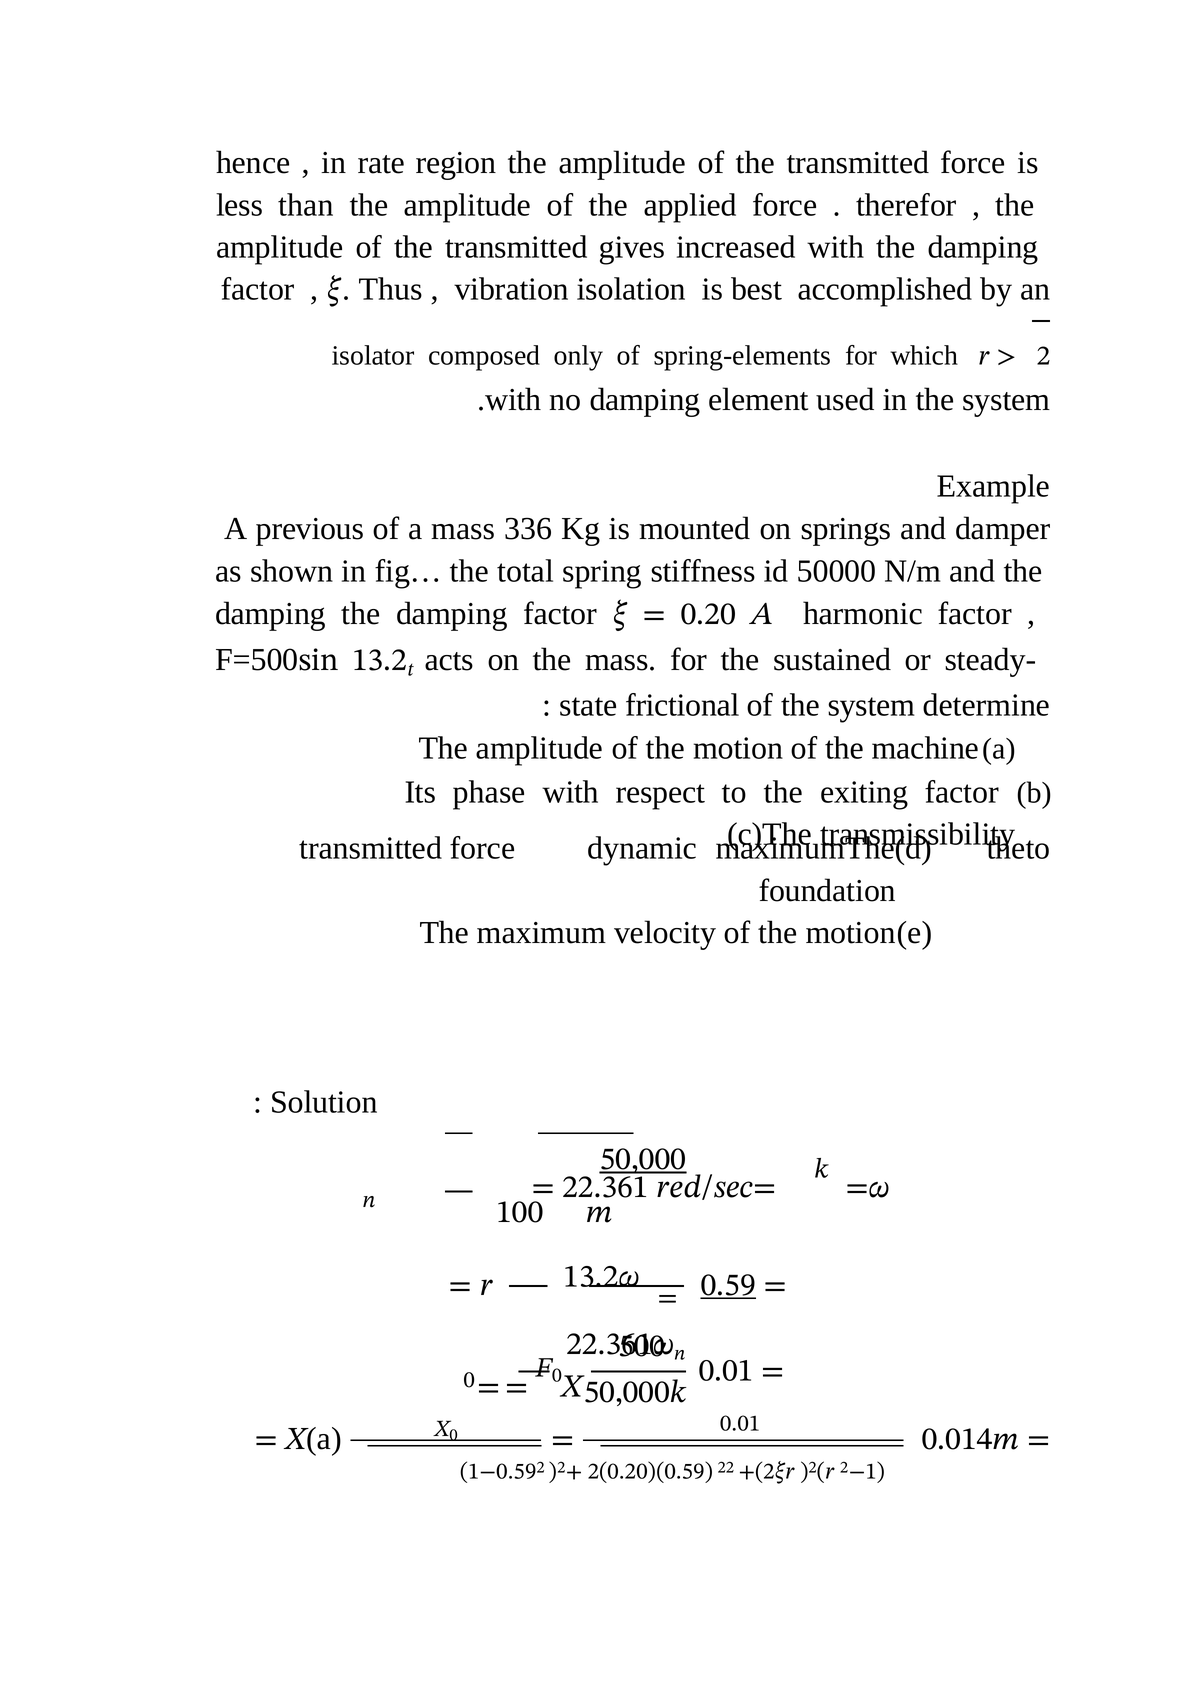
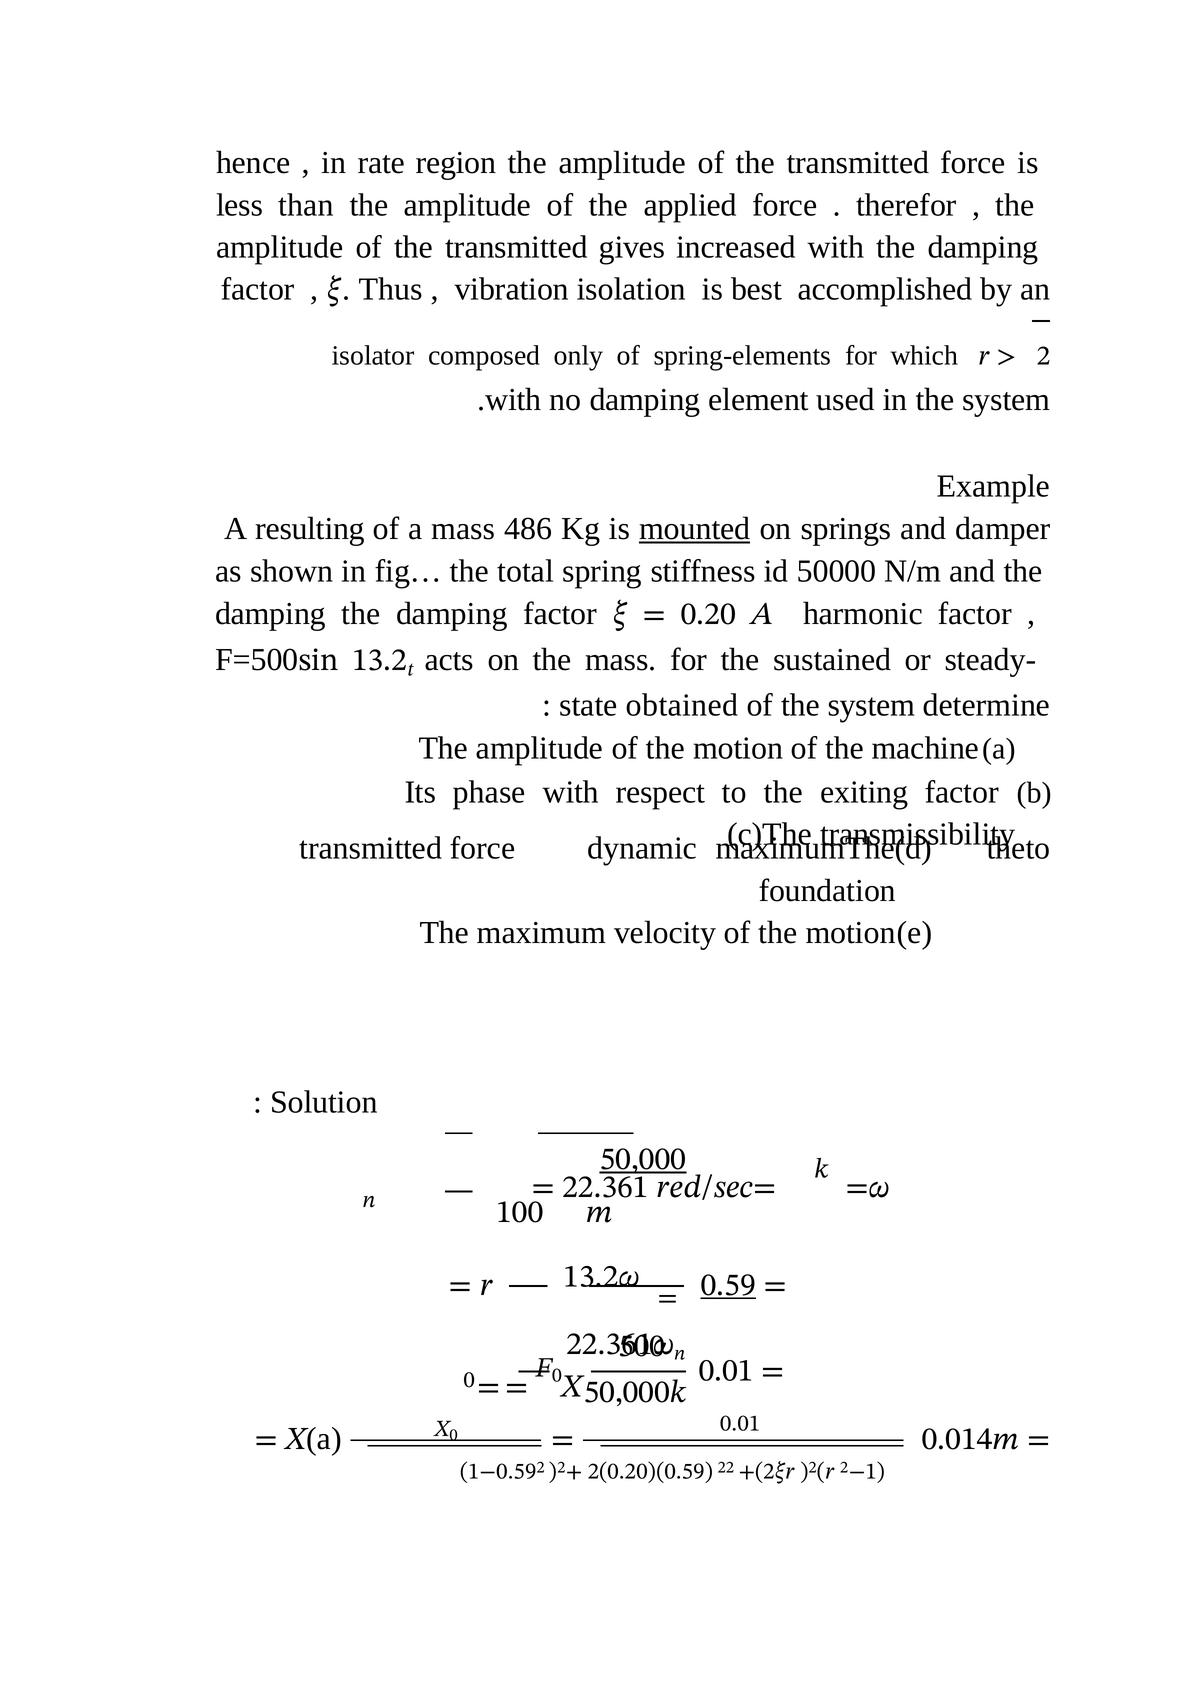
previous: previous -> resulting (310, 529)
336: 336 -> 486 (528, 529)
mounted underline: none -> present (695, 529)
frictional: frictional -> obtained (682, 706)
